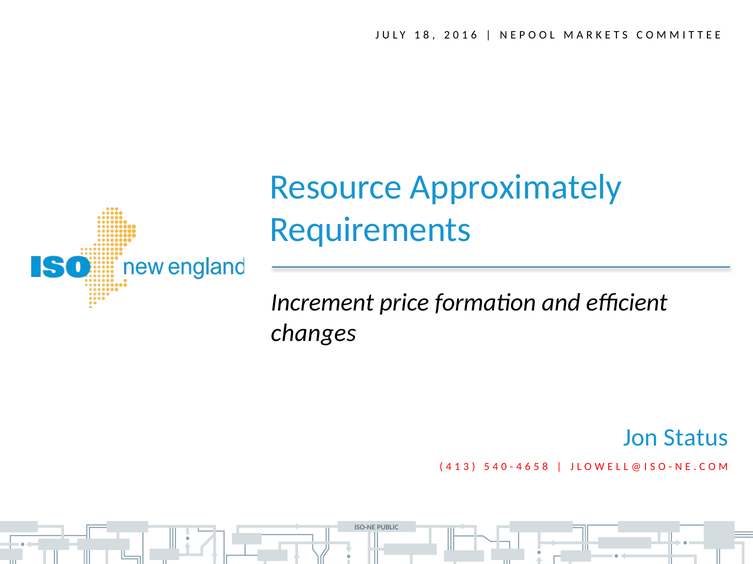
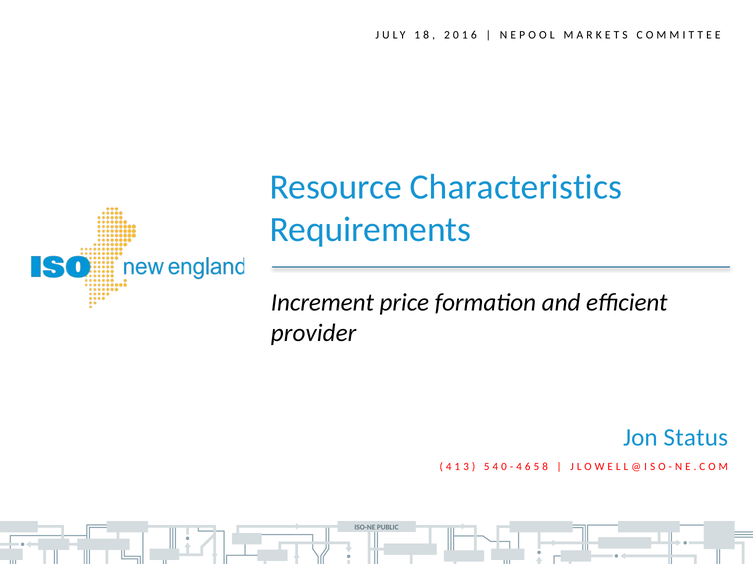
Approximately: Approximately -> Characteristics (516, 187)
changes: changes -> provider (314, 333)
